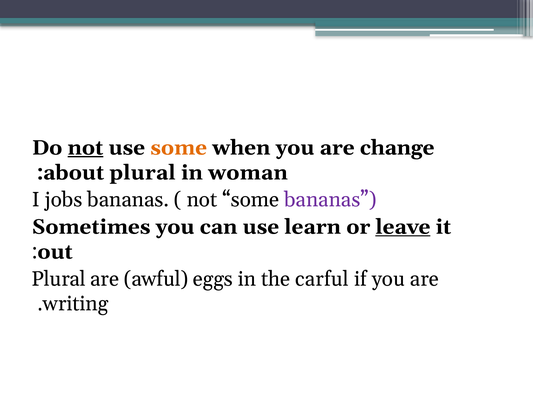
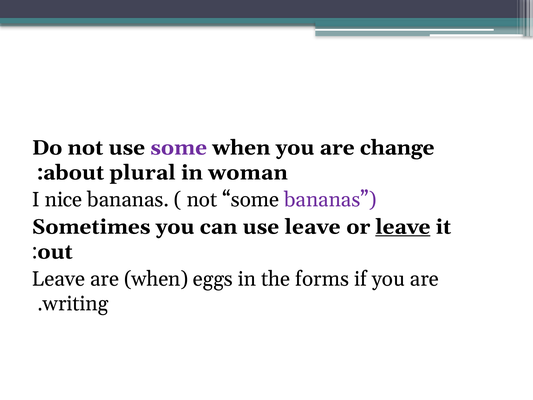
not underline: present -> none (85, 148)
some colour: orange -> purple (179, 148)
jobs: jobs -> nice (64, 200)
use learn: learn -> leave (313, 227)
Plural: Plural -> Leave (59, 279)
are awful: awful -> when (156, 279)
carful: carful -> forms (322, 279)
